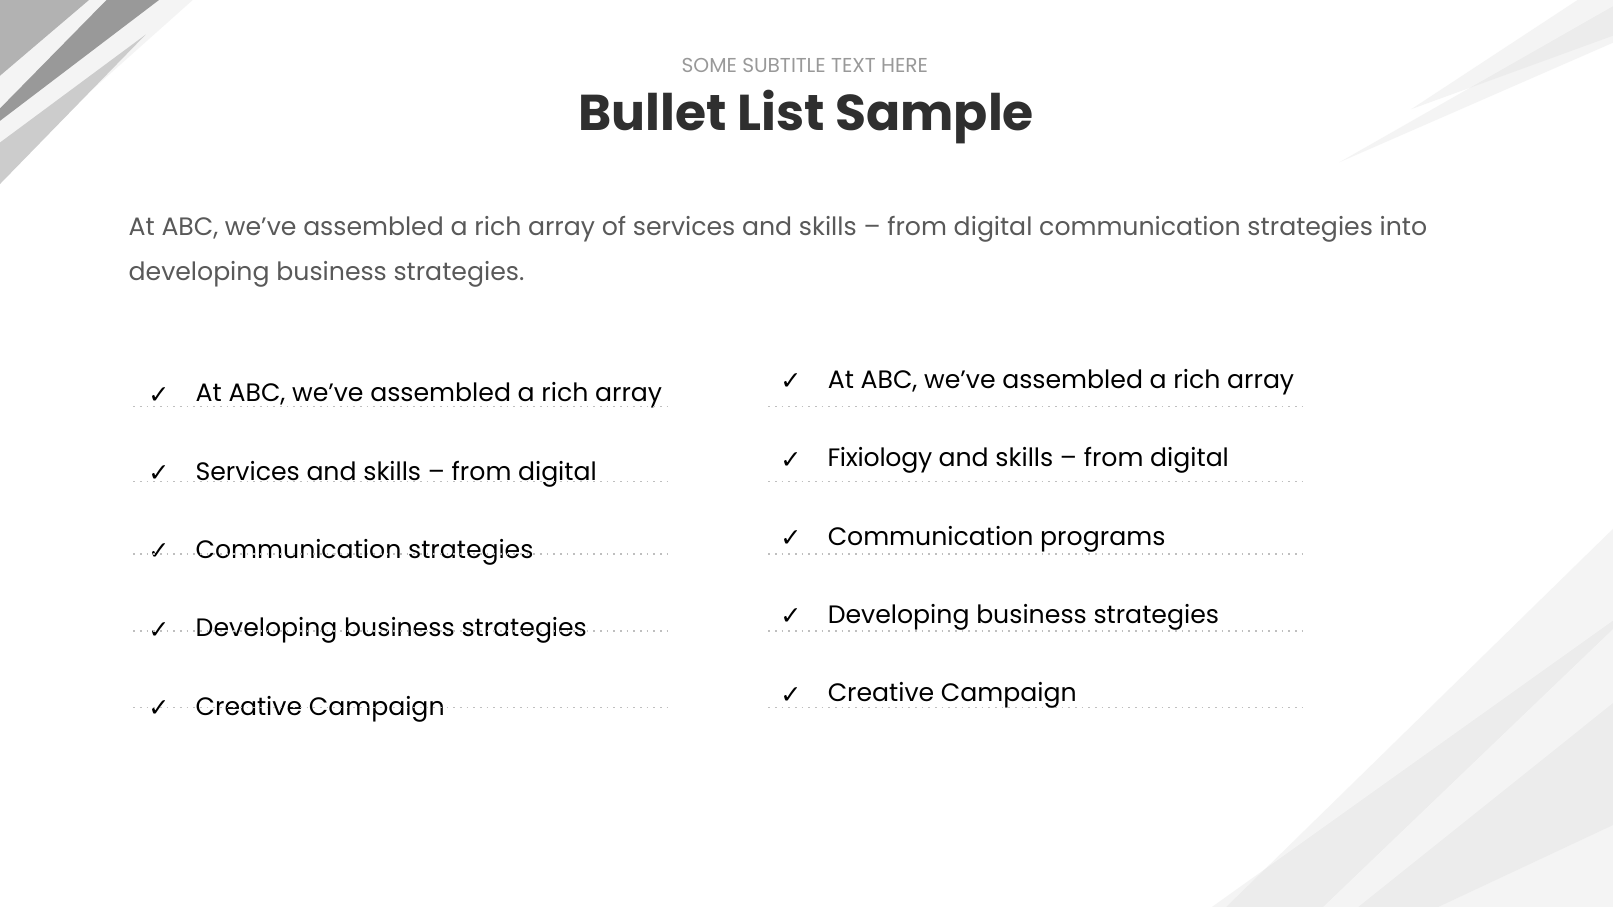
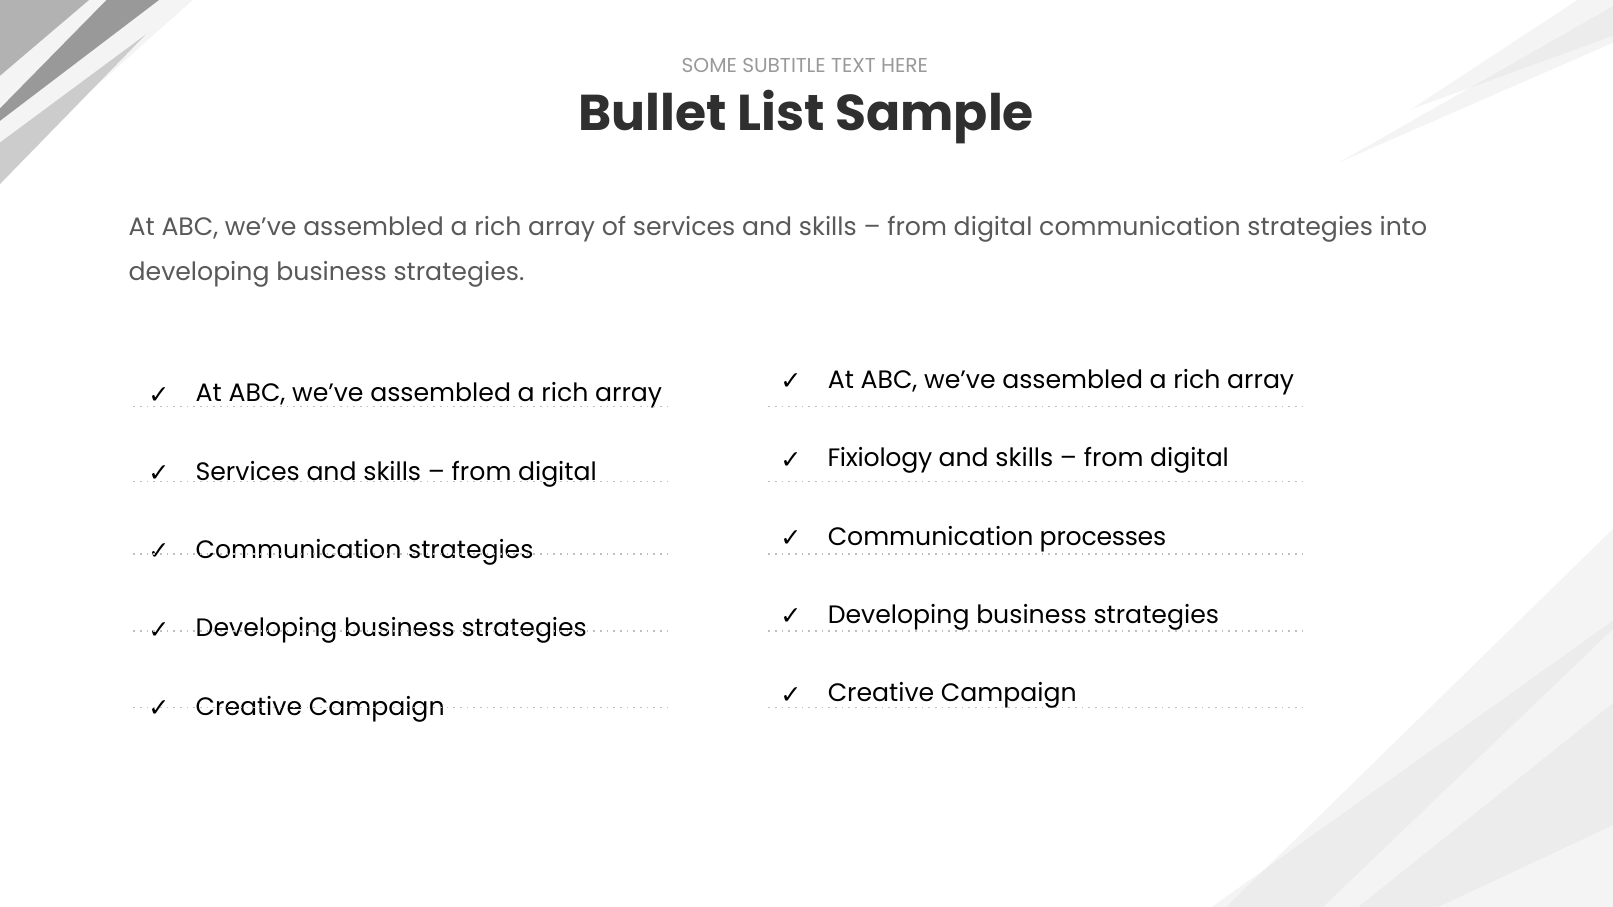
programs: programs -> processes (1103, 537)
